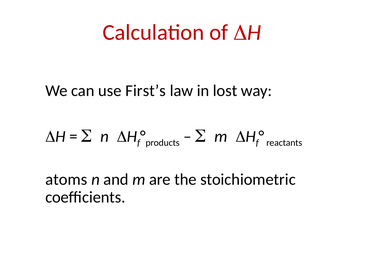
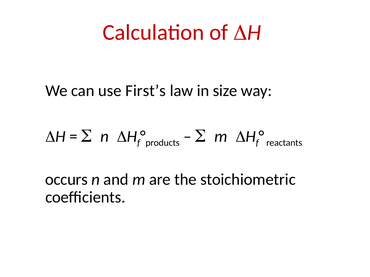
lost: lost -> size (225, 91)
atoms: atoms -> occurs (66, 180)
